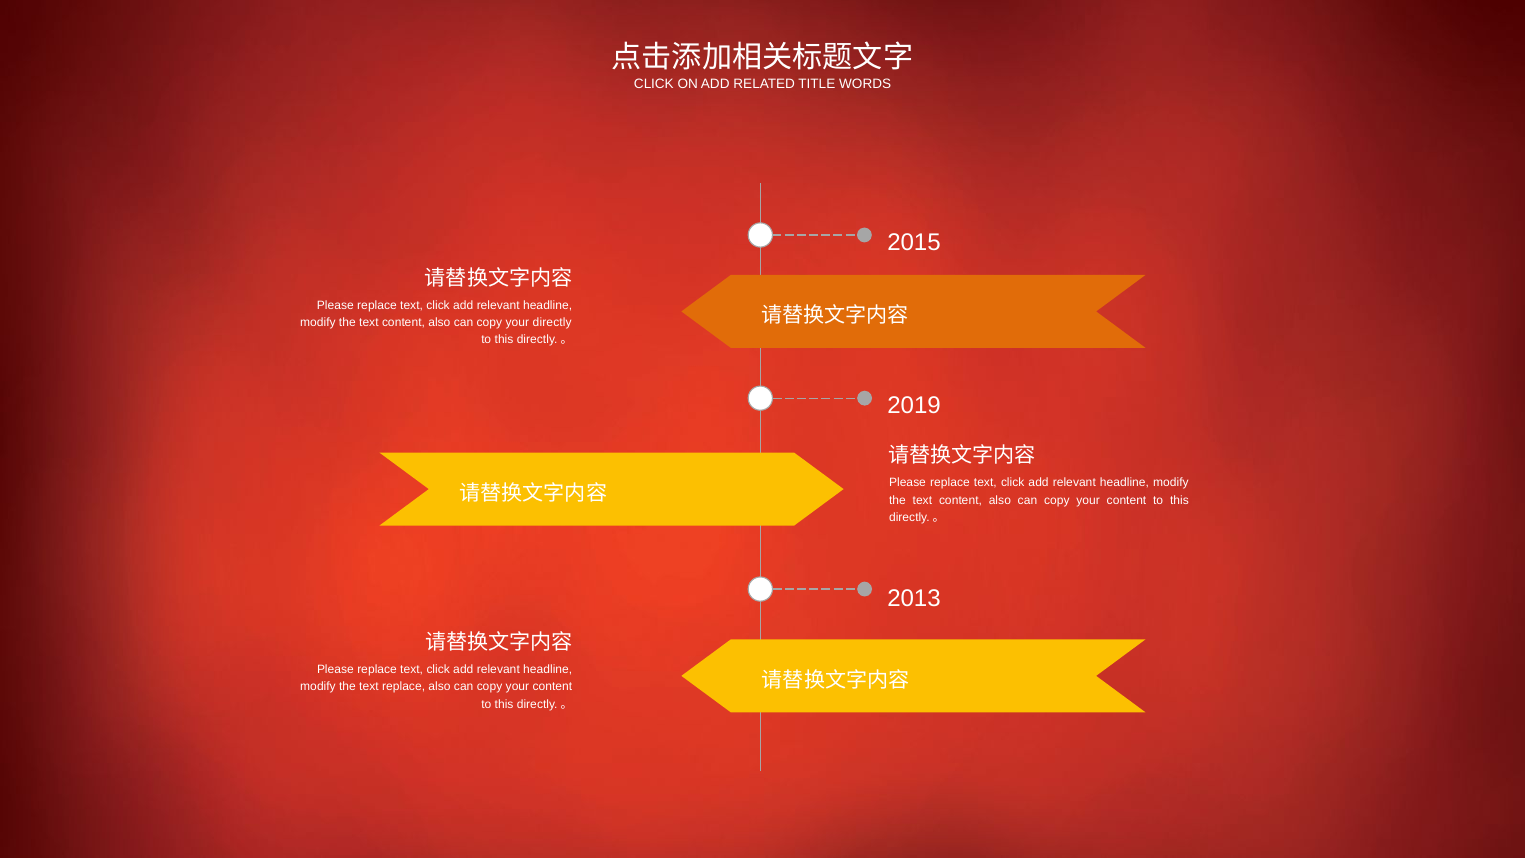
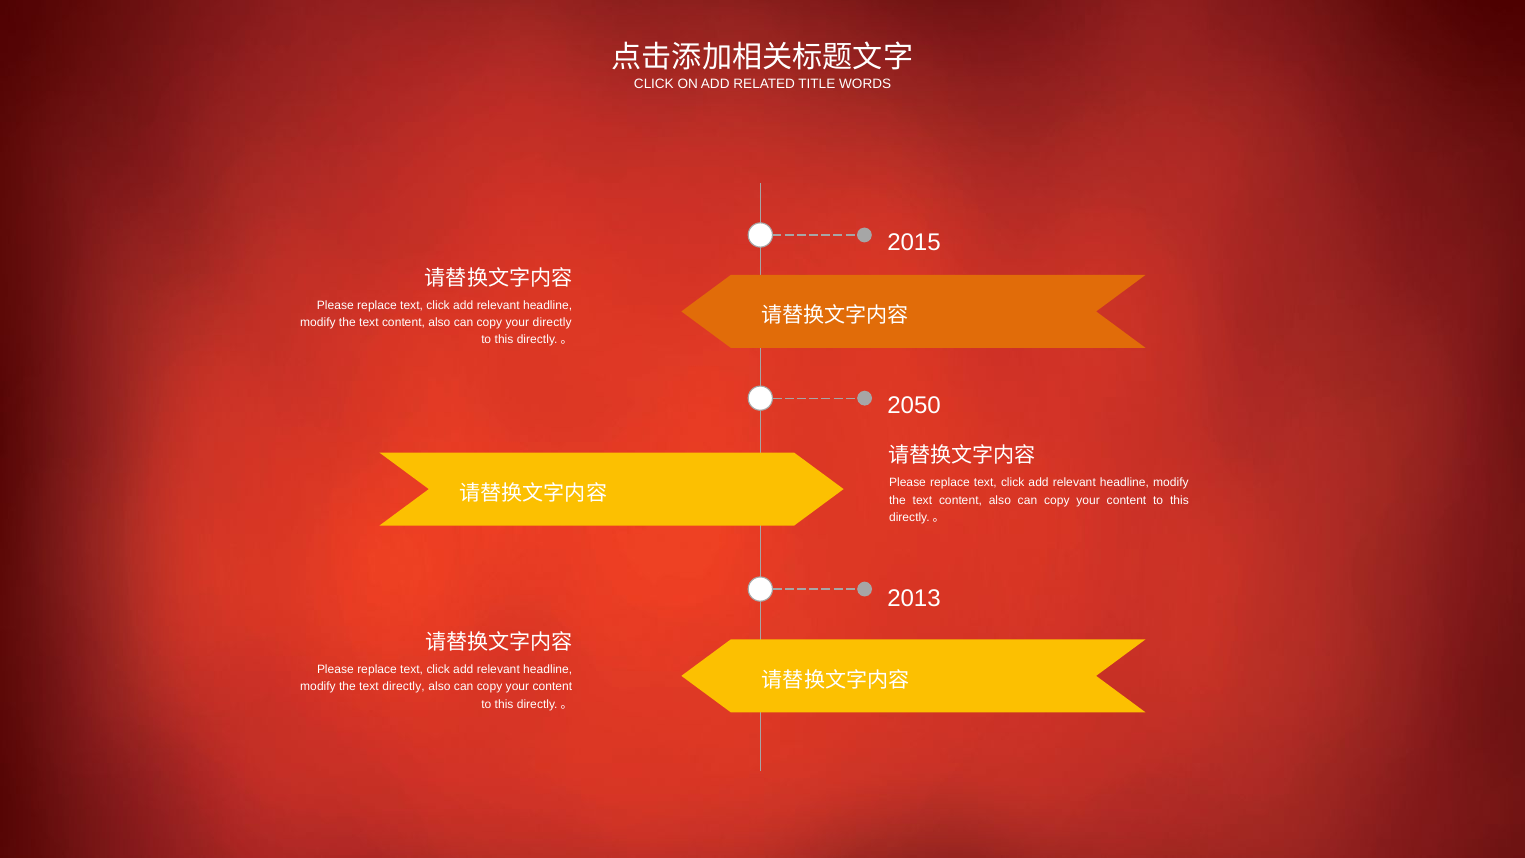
2019: 2019 -> 2050 (914, 406)
text replace: replace -> directly (404, 687)
